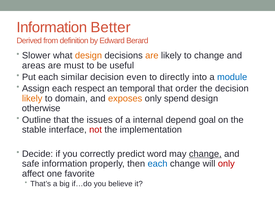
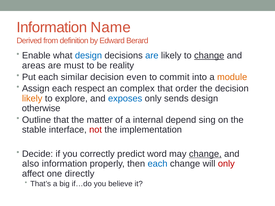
Better: Better -> Name (111, 27)
Slower: Slower -> Enable (36, 56)
design colour: orange -> blue (88, 56)
are colour: orange -> blue (152, 56)
change underline: none -> present (209, 56)
useful: useful -> reality (122, 66)
directly: directly -> commit (175, 77)
module colour: blue -> orange (232, 77)
temporal: temporal -> complex (137, 89)
domain: domain -> explore (71, 99)
exposes colour: orange -> blue (125, 99)
spend: spend -> sends (176, 99)
issues: issues -> matter (100, 120)
goal: goal -> sing (207, 120)
safe: safe -> also (31, 164)
favorite: favorite -> directly (80, 174)
